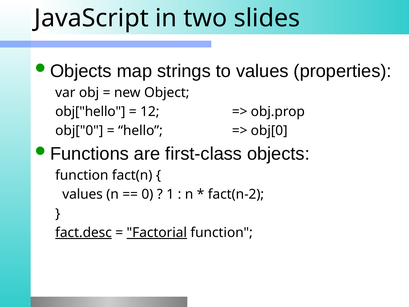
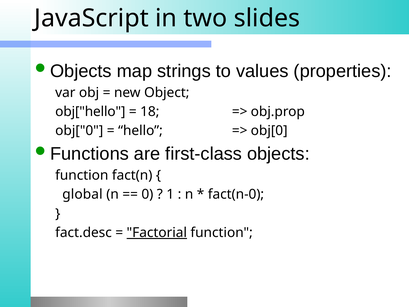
12: 12 -> 18 (150, 112)
values: values -> global (82, 194)
fact(n-2: fact(n-2 -> fact(n-0 (236, 194)
fact.desc underline: present -> none (84, 232)
